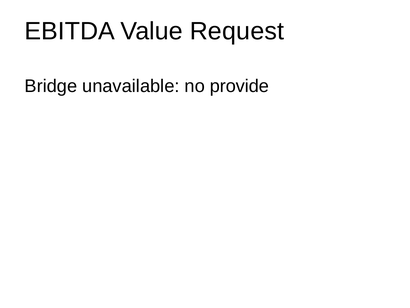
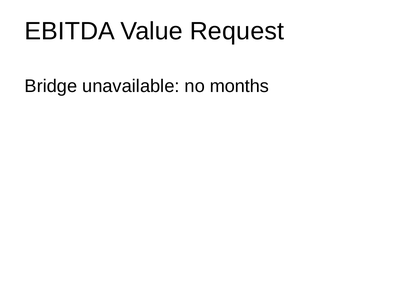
provide: provide -> months (239, 86)
